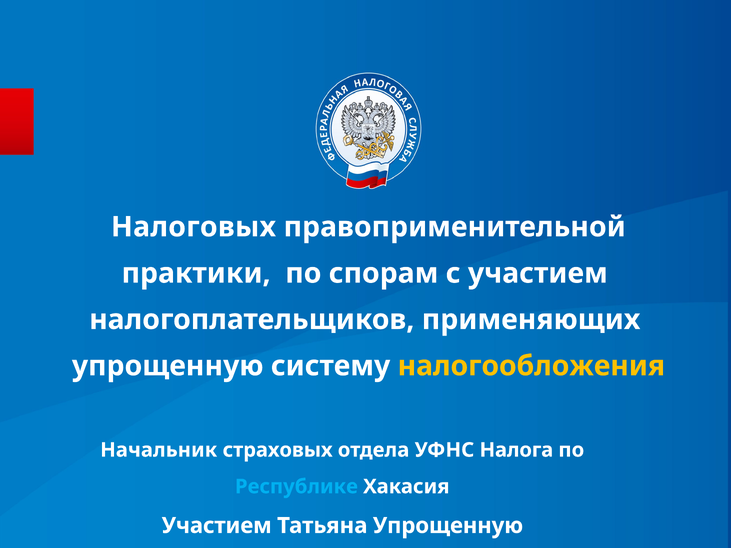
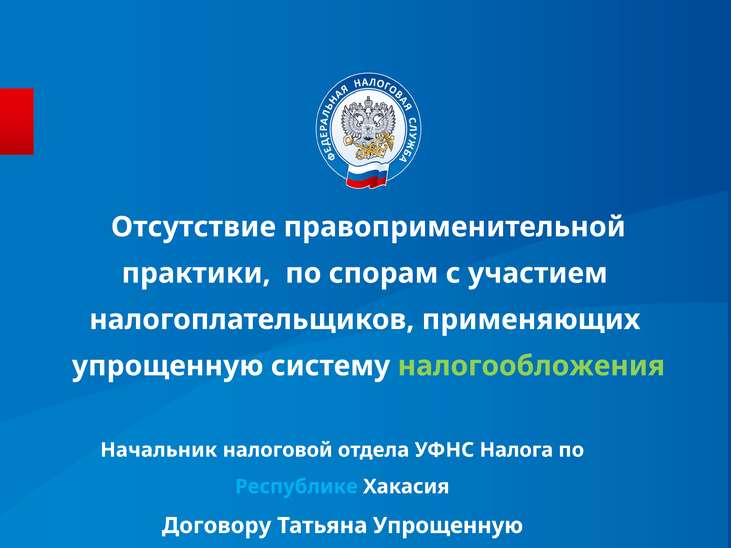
Налоговых: Налоговых -> Отсутствие (194, 227)
налогообложения colour: yellow -> light green (531, 366)
страховых: страховых -> налоговой (278, 450)
Участием: Участием -> Договору (217, 526)
